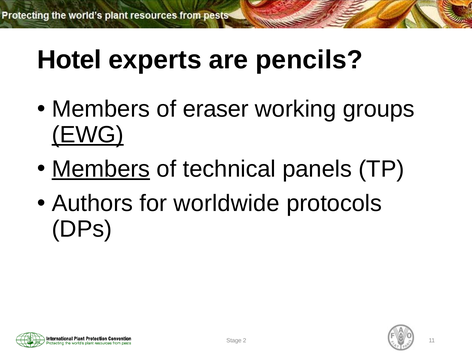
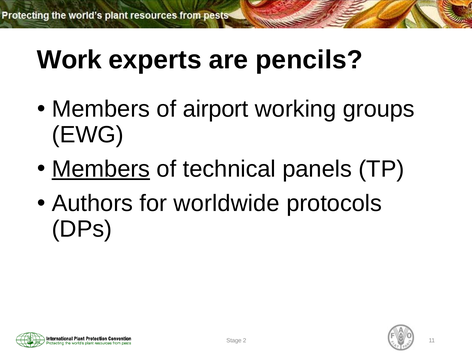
Hotel: Hotel -> Work (69, 60)
eraser: eraser -> airport (216, 109)
EWG underline: present -> none (88, 135)
